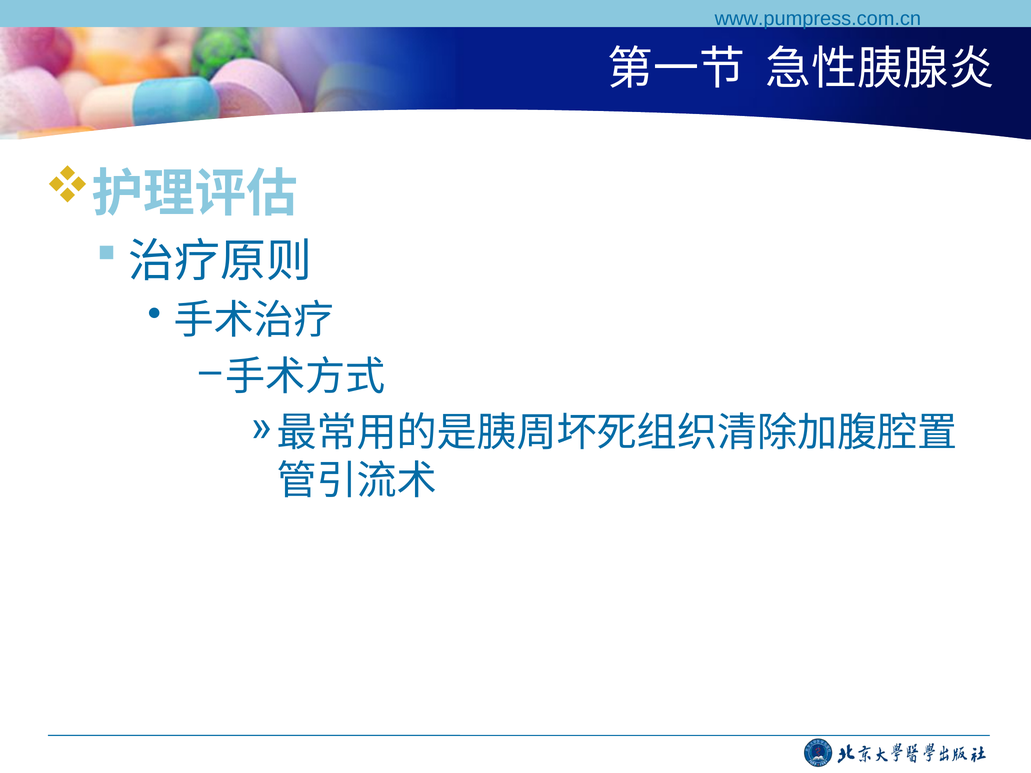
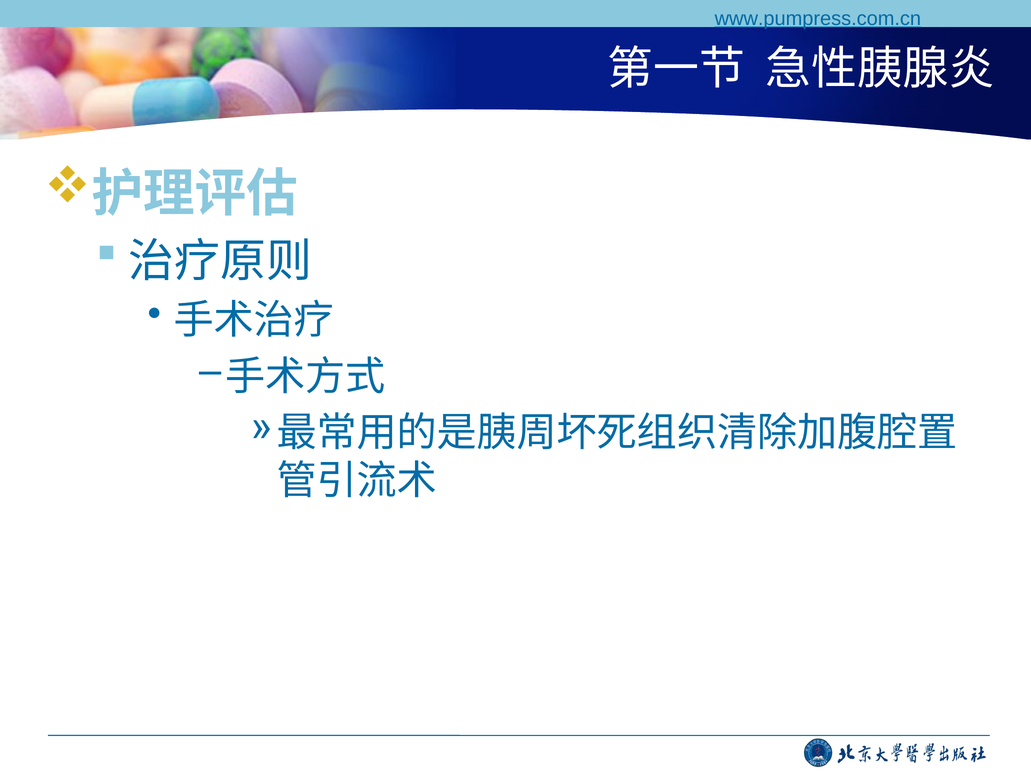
www.pumpress.com.cn underline: none -> present (818, 19)
